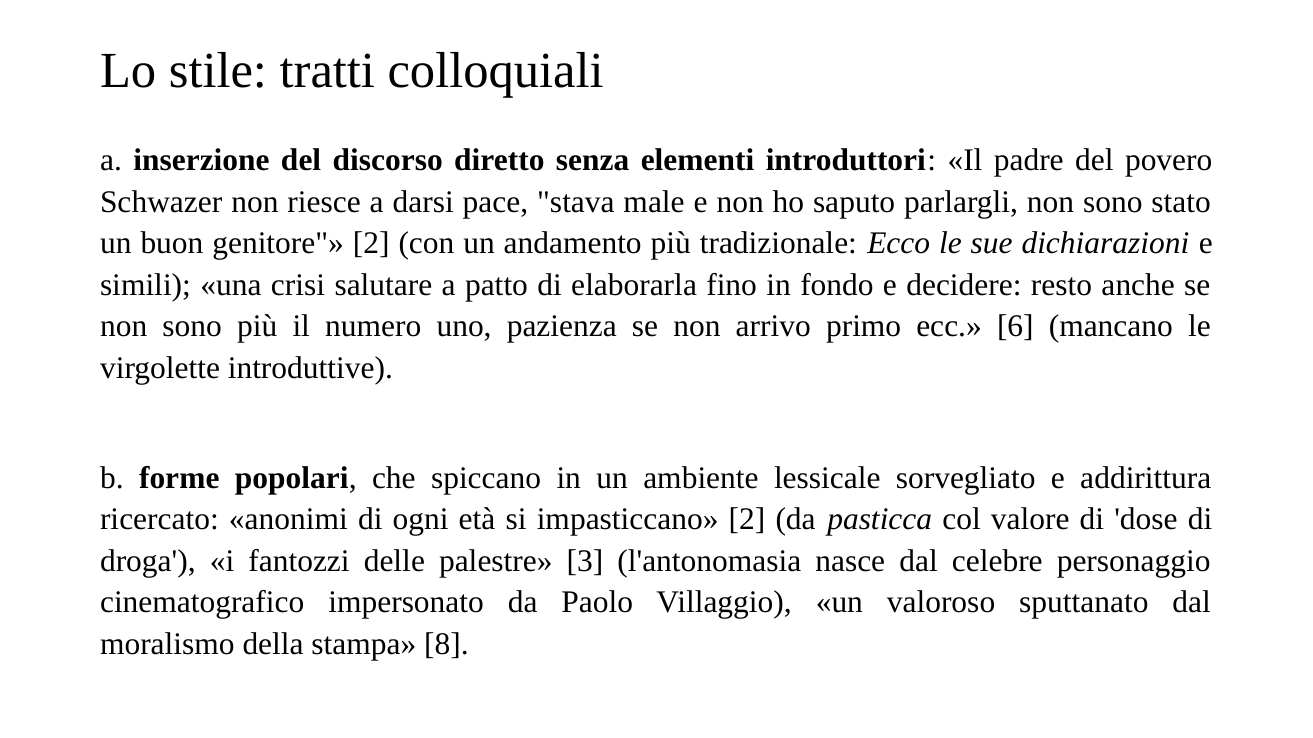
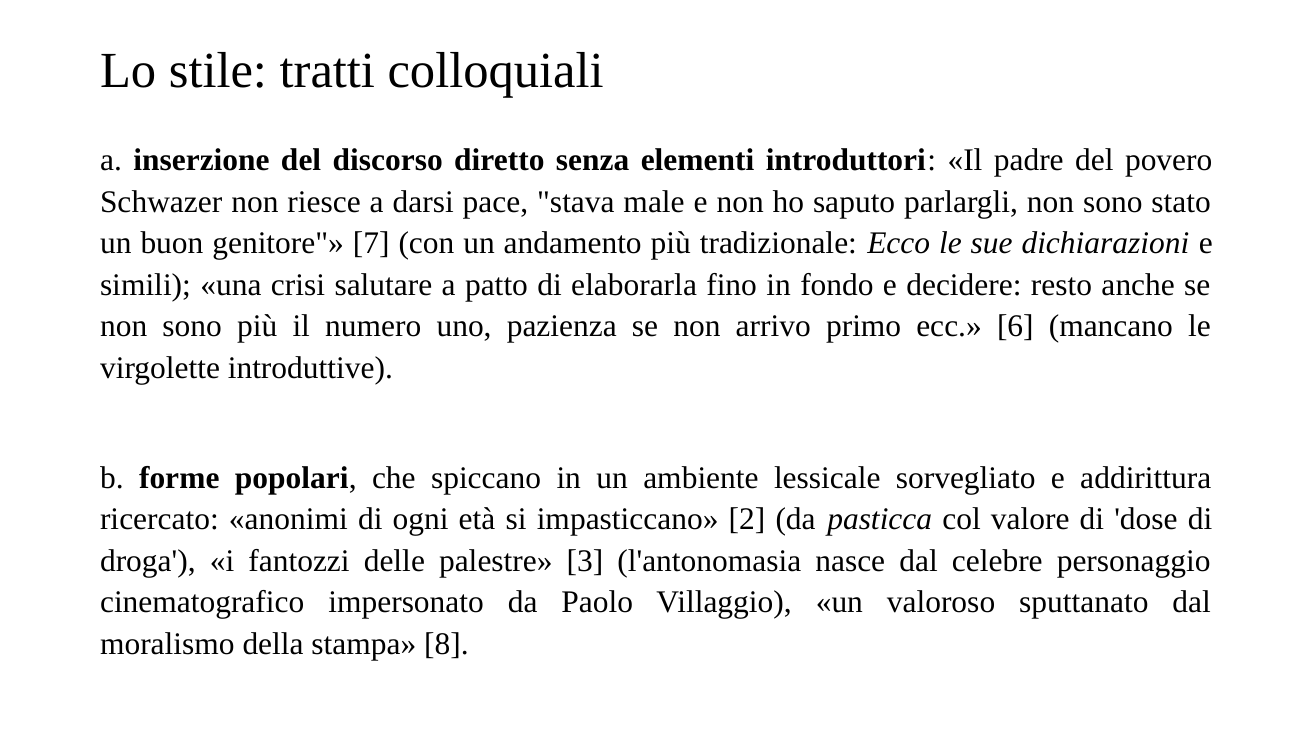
genitore 2: 2 -> 7 (371, 244)
